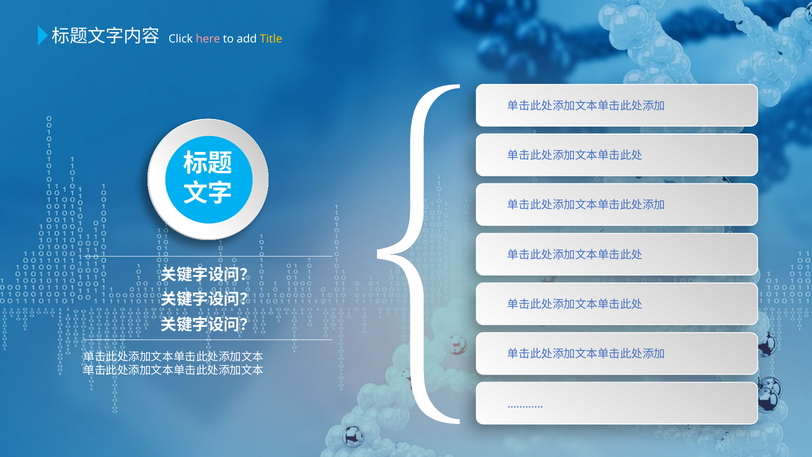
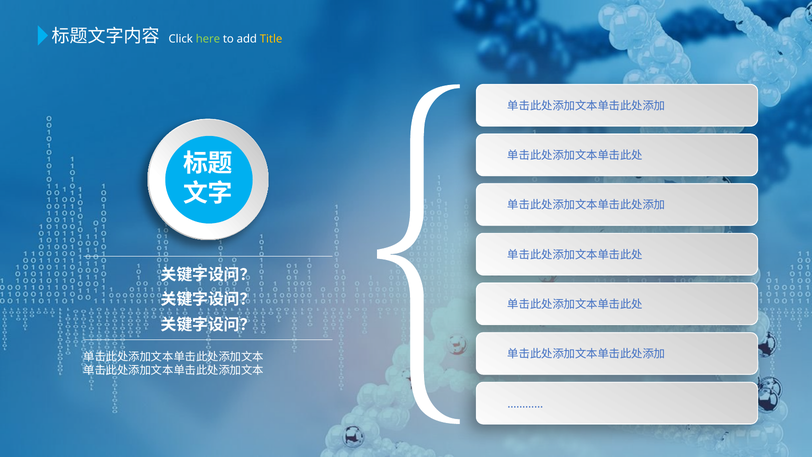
here colour: pink -> light green (208, 39)
